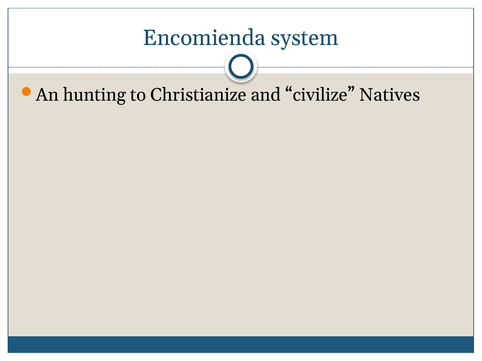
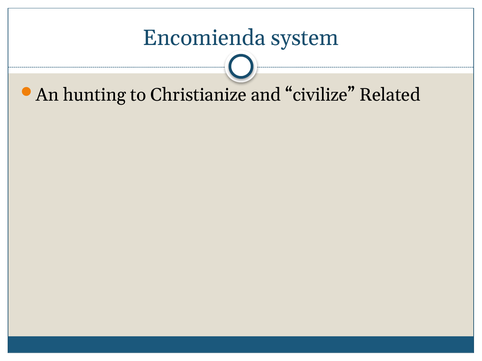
Natives: Natives -> Related (390, 95)
